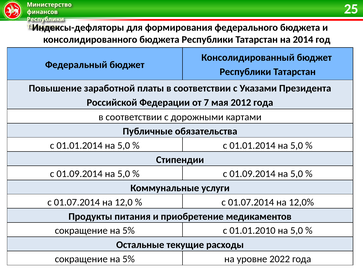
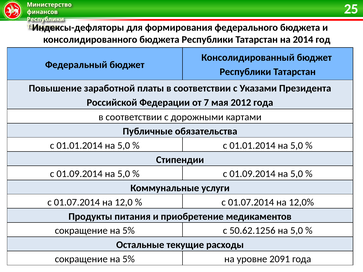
01.01.2010: 01.01.2010 -> 50.62.1256 (252, 231)
2022: 2022 -> 2091 (280, 259)
